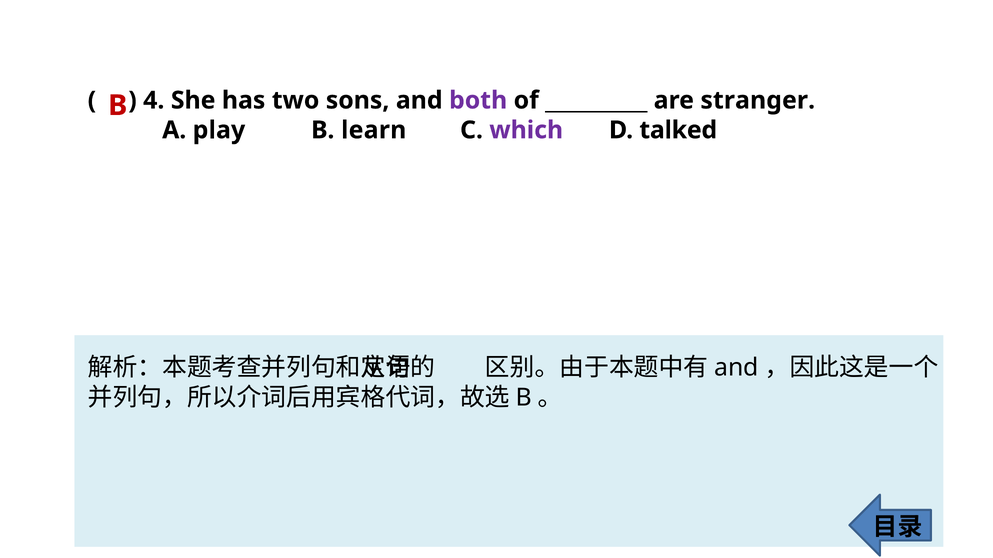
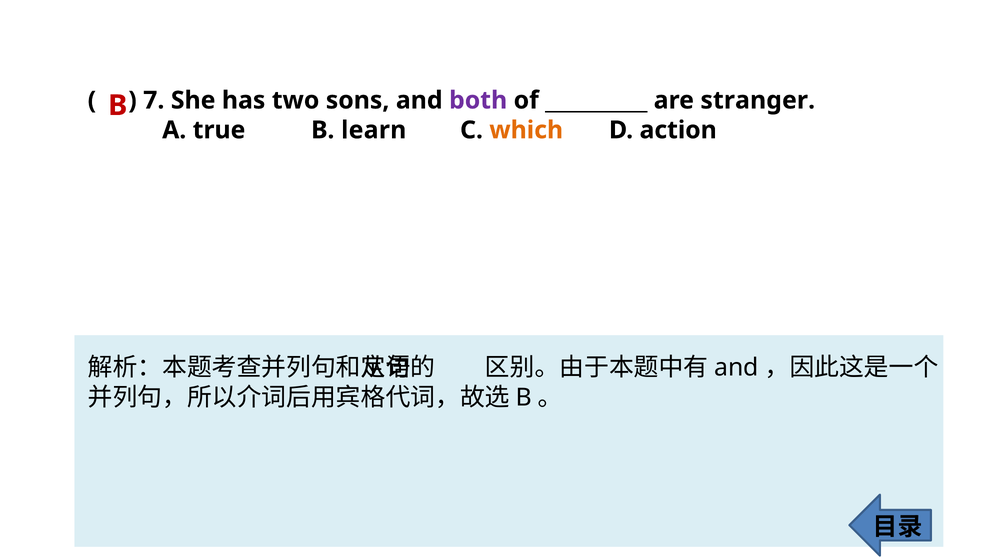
4: 4 -> 7 (154, 100)
play: play -> true (219, 130)
which colour: purple -> orange (526, 130)
talked: talked -> action (678, 130)
